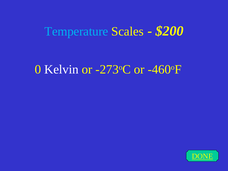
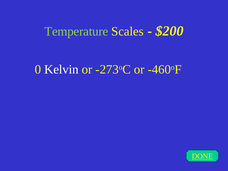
Temperature colour: light blue -> light green (76, 31)
